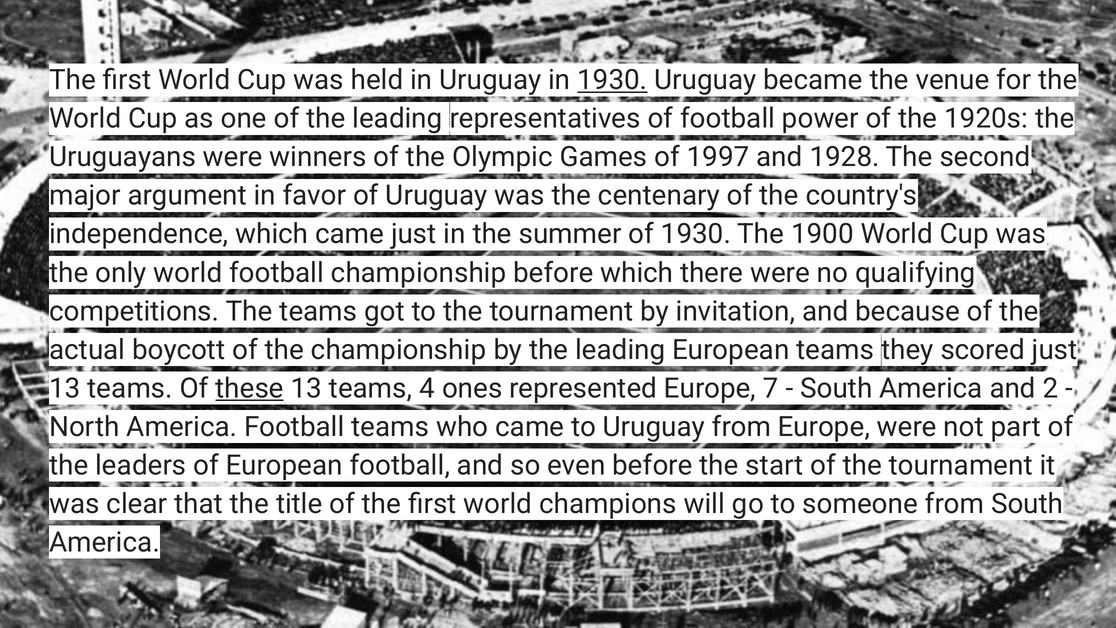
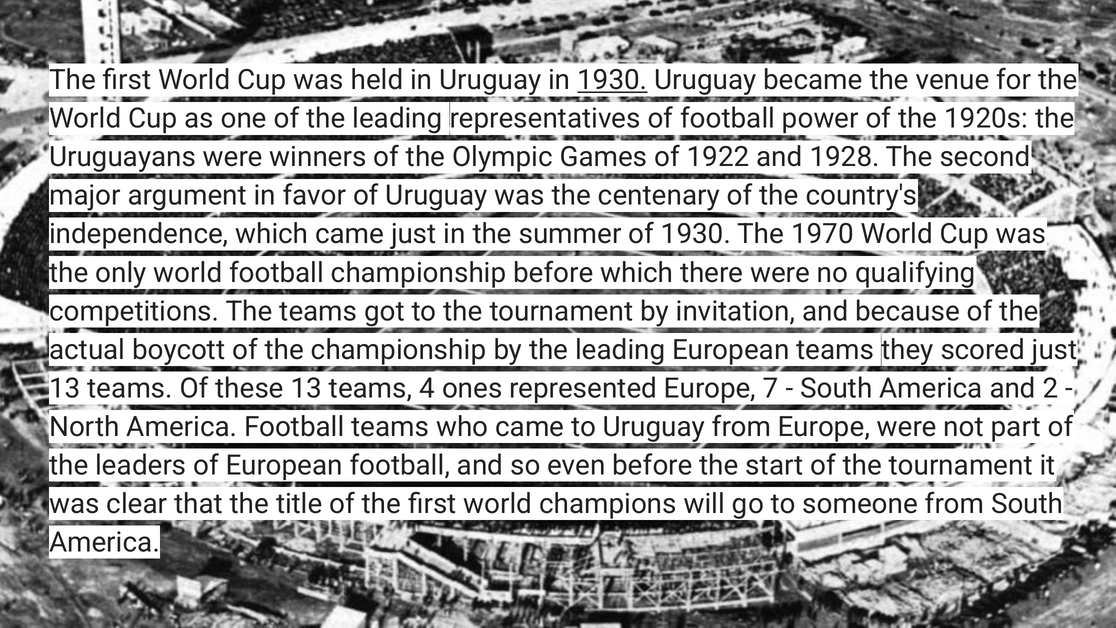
1997: 1997 -> 1922 (718, 157)
1900: 1900 -> 1970 (822, 234)
these underline: present -> none (250, 388)
